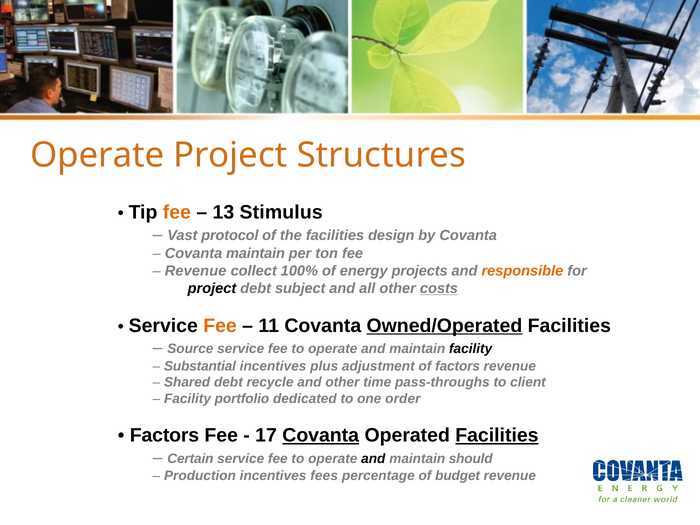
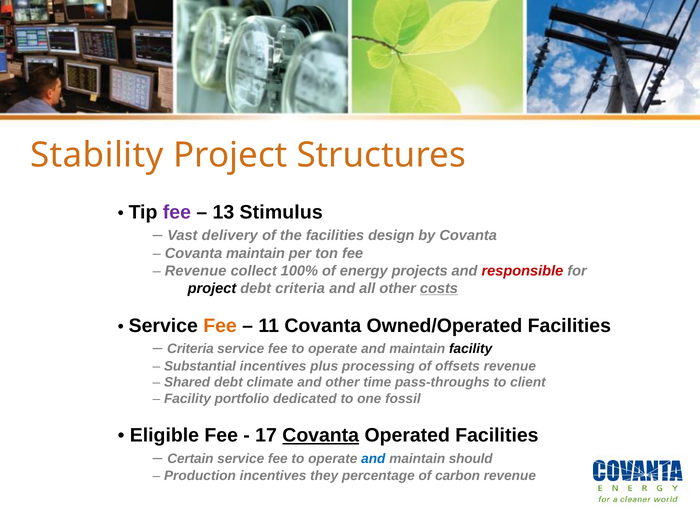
Operate: Operate -> Stability (97, 155)
fee colour: orange -> purple (177, 212)
protocol: protocol -> delivery (230, 235)
responsible colour: orange -> red (522, 271)
debt subject: subject -> criteria (300, 289)
Owned/Operated underline: present -> none (444, 326)
Source: Source -> Criteria (190, 349)
adjustment: adjustment -> processing (378, 366)
of factors: factors -> offsets (458, 366)
recycle: recycle -> climate (270, 382)
order: order -> fossil (403, 399)
Factors: Factors -> Eligible (164, 435)
Facilities underline: present -> none (497, 435)
and colour: black -> blue (373, 459)
fees: fees -> they (324, 476)
budget: budget -> carbon (458, 476)
